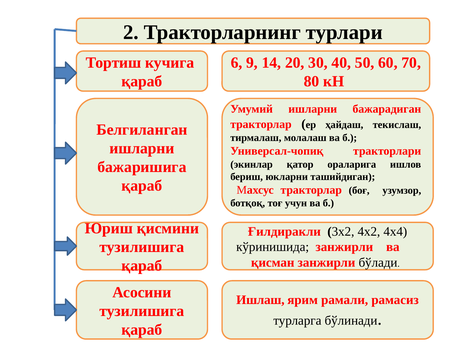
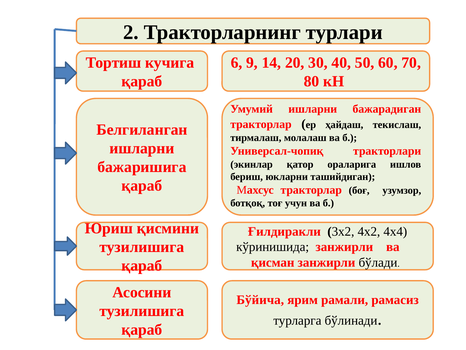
Ишлаш: Ишлаш -> Бўйича (260, 299)
